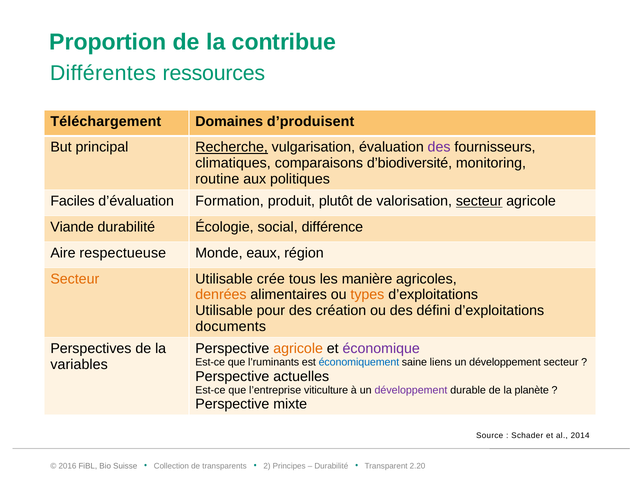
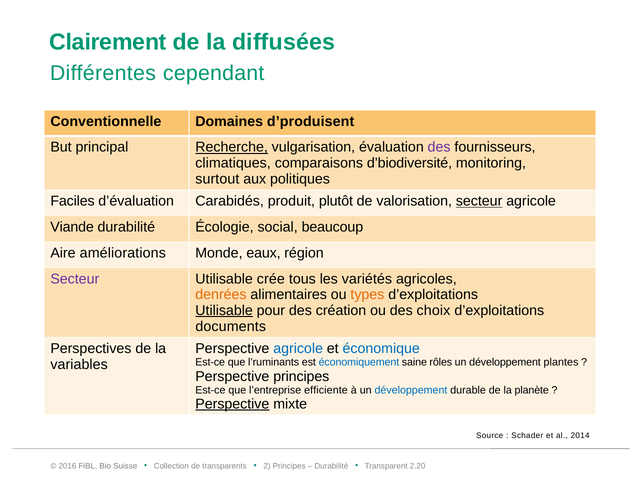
Proportion: Proportion -> Clairement (108, 42)
contribue: contribue -> diffusées (284, 42)
ressources: ressources -> cependant (214, 73)
Téléchargement: Téléchargement -> Conventionnelle (106, 121)
routine: routine -> surtout (217, 179)
Formation: Formation -> Carabidés (230, 201)
différence: différence -> beaucoup (332, 227)
respectueuse: respectueuse -> améliorations (123, 253)
Secteur colour: orange -> purple (75, 279)
manière: manière -> variétés (367, 279)
Utilisable underline: none -> present (224, 311)
défini: défini -> choix (433, 311)
agricole colour: orange -> blue (298, 349)
économique colour: purple -> blue (381, 349)
liens: liens -> rôles (441, 362)
développement secteur: secteur -> plantes (561, 362)
Perspective actuelles: actuelles -> principes (301, 376)
viticulture: viticulture -> efficiente (326, 390)
développement colour: purple -> blue (411, 390)
Perspective underline: none -> present (232, 404)
